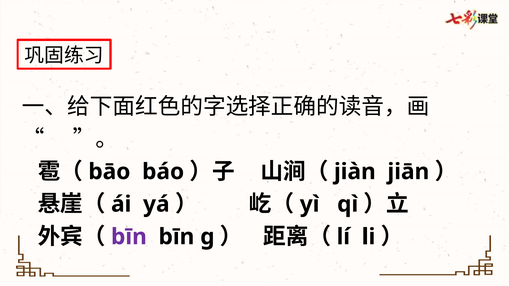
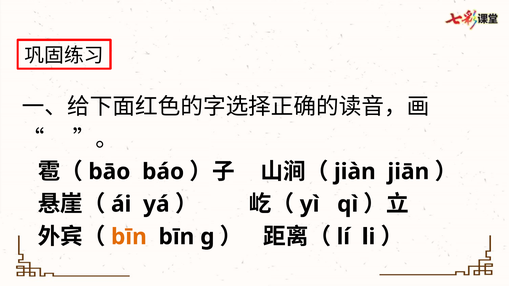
bīn colour: purple -> orange (129, 237)
